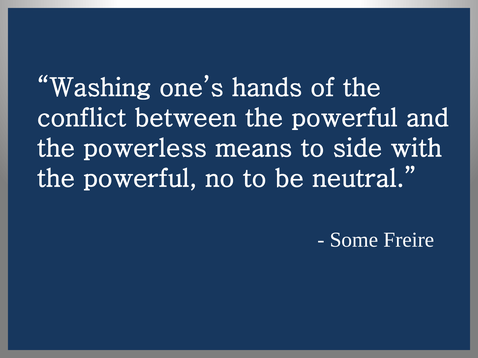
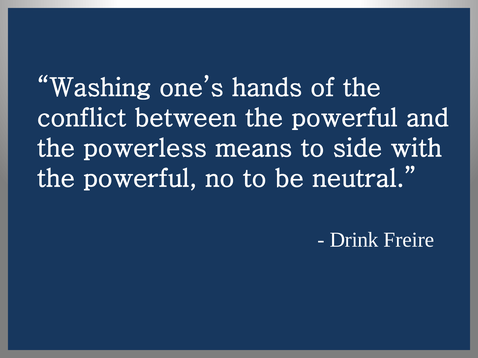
Some: Some -> Drink (354, 240)
